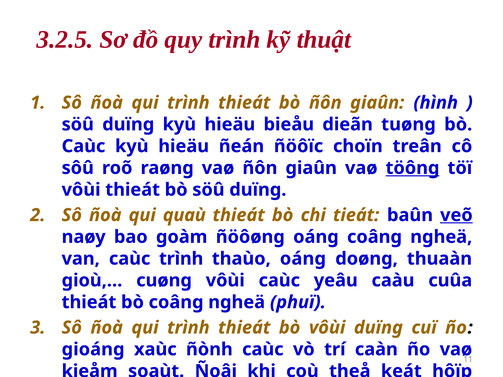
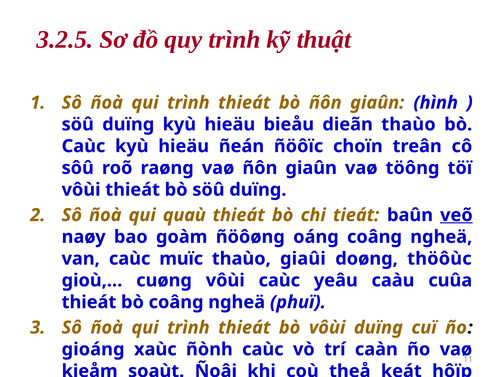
dieãn tuøng: tuøng -> thaùo (408, 124)
töông underline: present -> none (413, 168)
caùc trình: trình -> muïc (181, 259)
thaùo oáng: oáng -> giaûi (303, 259)
thuaàn: thuaàn -> thöôùc (439, 259)
